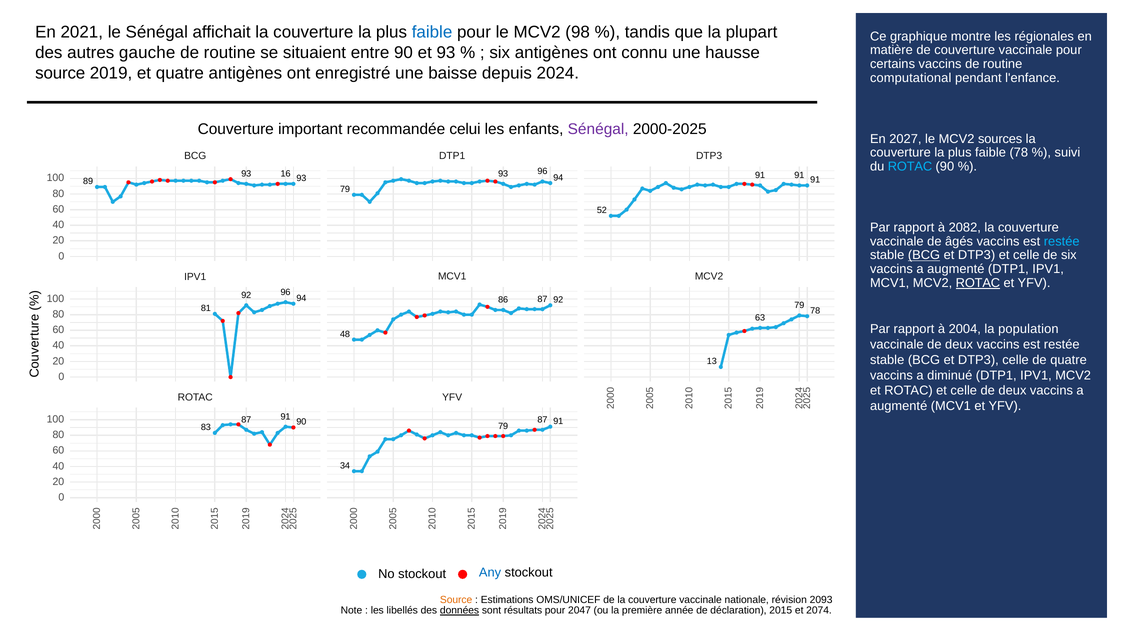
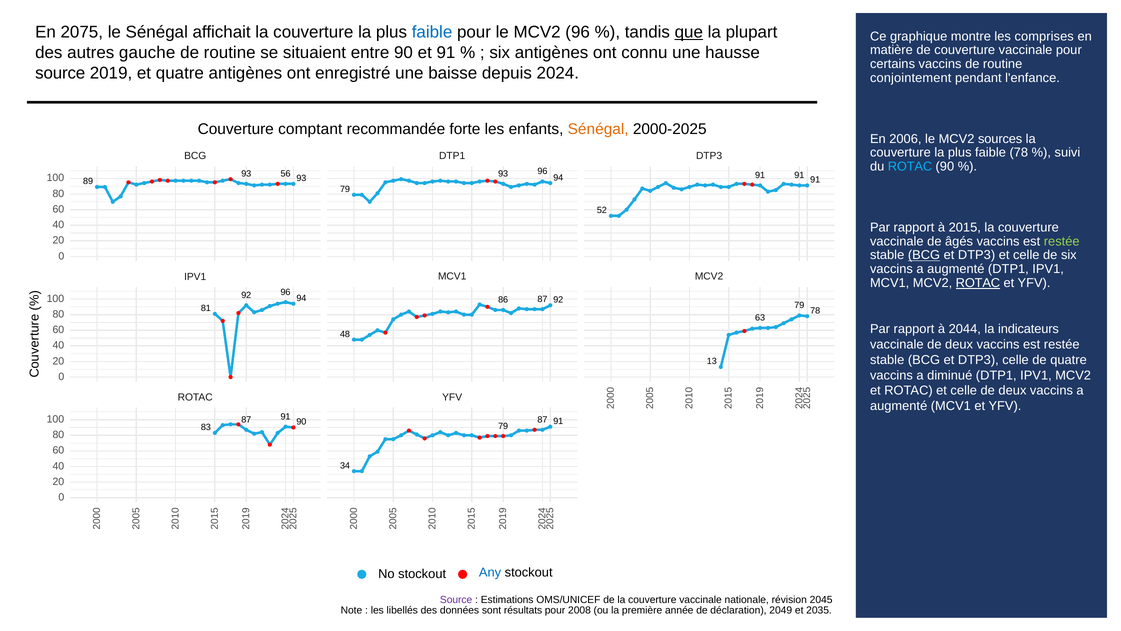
2021: 2021 -> 2075 (82, 32)
MCV2 98: 98 -> 96 (578, 32)
que underline: none -> present (689, 32)
régionales: régionales -> comprises (1044, 36)
et 93: 93 -> 91 (446, 53)
computational: computational -> conjointement (911, 78)
important: important -> comptant (310, 129)
celui: celui -> forte (465, 129)
Sénégal colour: purple -> orange (598, 129)
2027: 2027 -> 2006 (905, 139)
16: 16 -> 56 (286, 174)
2082: 2082 -> 2015 (965, 227)
restée colour: light blue -> light green (1062, 241)
2004: 2004 -> 2044 (965, 329)
population: population -> indicateurs (1028, 329)
Source colour: orange -> purple (456, 599)
2093: 2093 -> 2045 (821, 599)
données underline: present -> none (460, 610)
2047: 2047 -> 2008 (579, 610)
2015: 2015 -> 2049 (781, 610)
2074: 2074 -> 2035 (819, 610)
